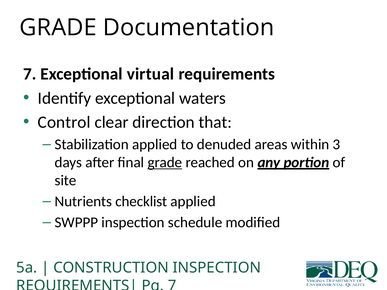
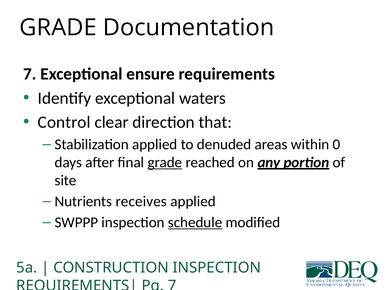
virtual: virtual -> ensure (151, 74)
3: 3 -> 0 (337, 144)
checklist: checklist -> receives (141, 202)
schedule underline: none -> present (195, 223)
